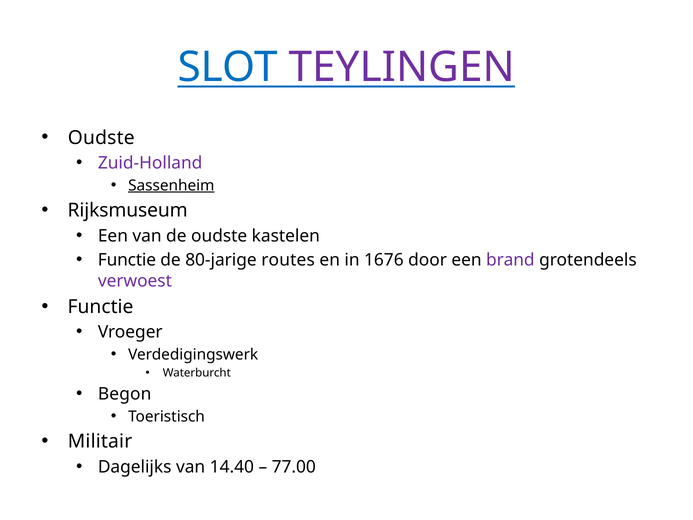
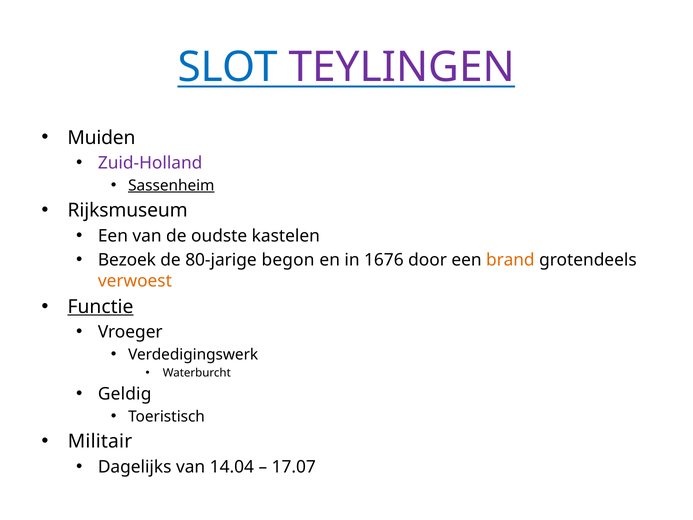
Oudste: Oudste -> Muiden (101, 138)
Functie: Functie -> Bezoek (127, 260)
routes: routes -> begon (288, 260)
brand colour: purple -> orange (510, 260)
verwoest colour: purple -> orange (135, 281)
Functie underline: none -> present (101, 307)
Begon: Begon -> Geldig (125, 394)
14.40: 14.40 -> 14.04 (232, 467)
77.00: 77.00 -> 17.07 (294, 467)
